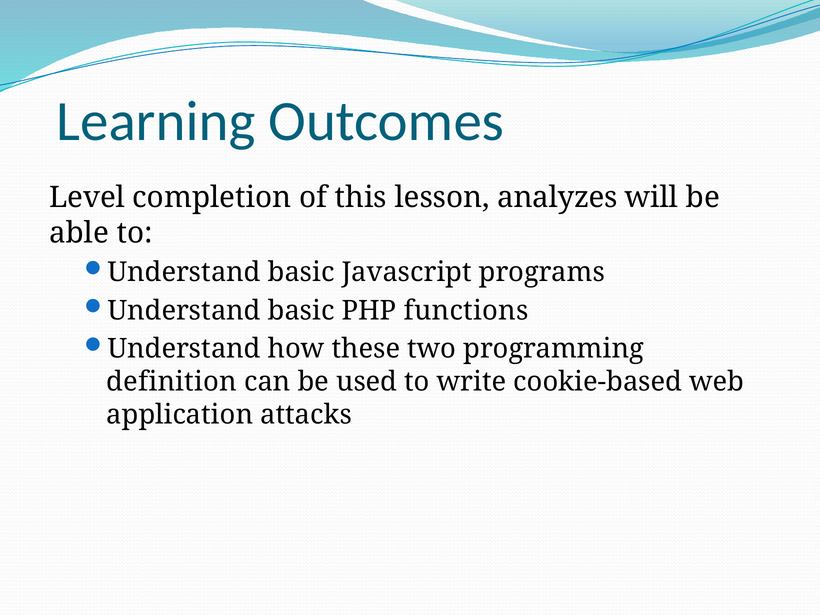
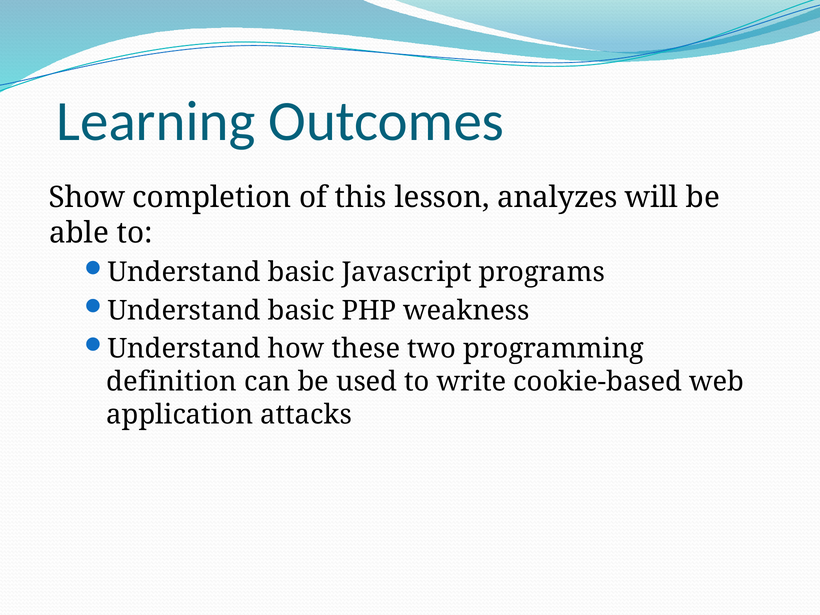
Level: Level -> Show (87, 197)
functions: functions -> weakness (466, 311)
